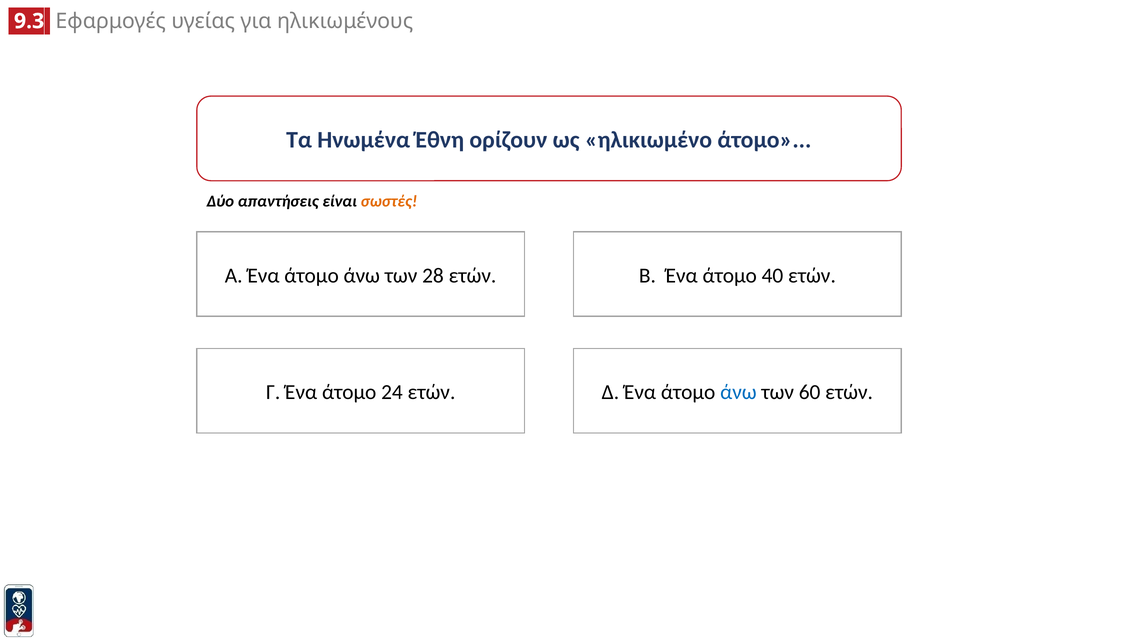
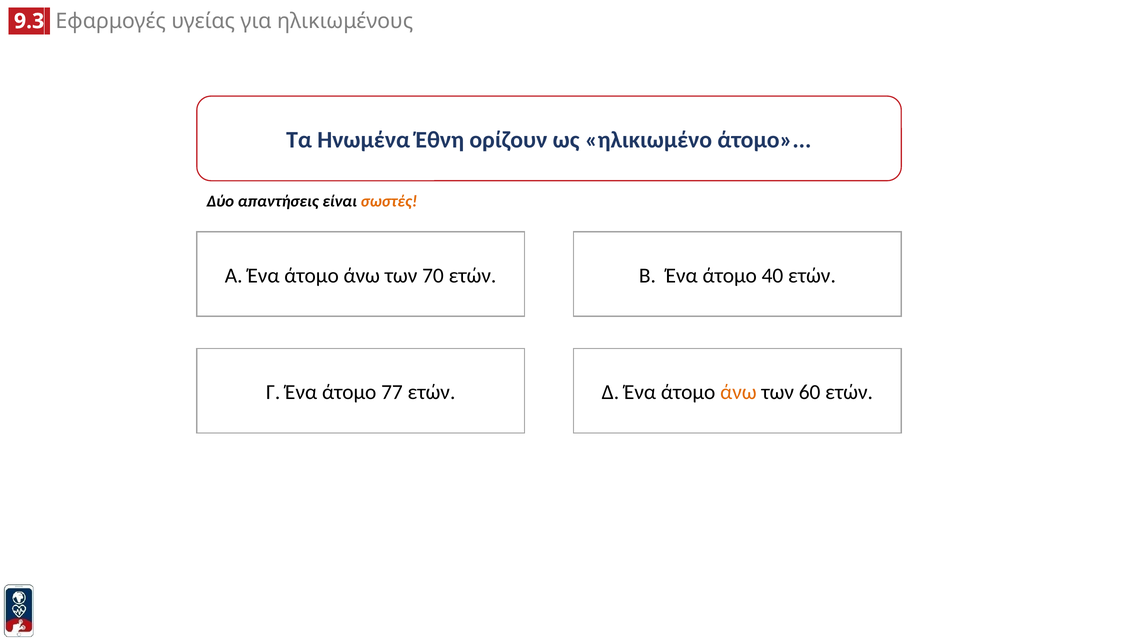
28: 28 -> 70 (433, 276)
24: 24 -> 77 (392, 392)
άνω colour: blue -> orange (738, 392)
